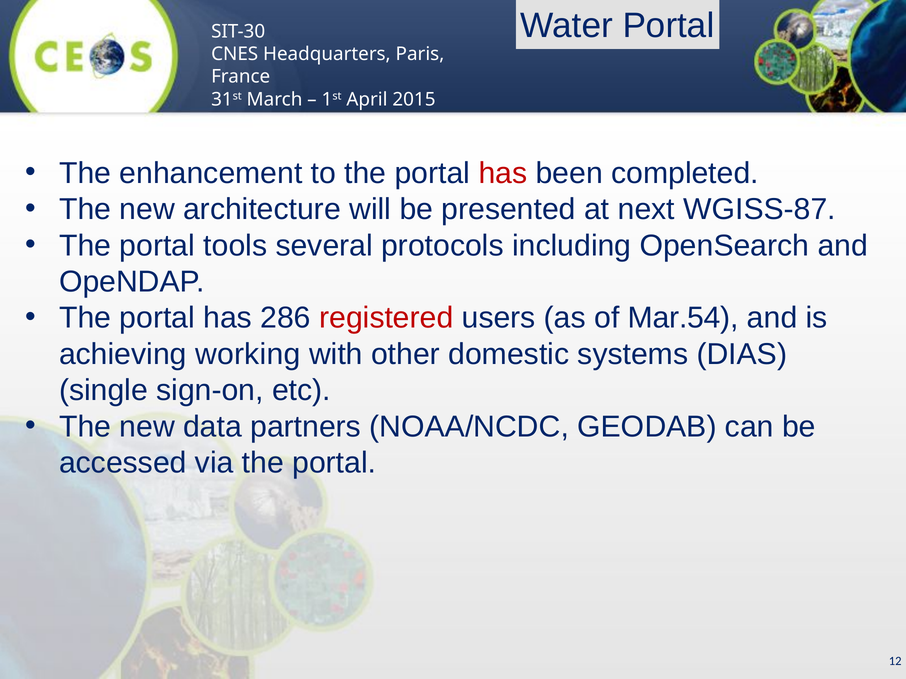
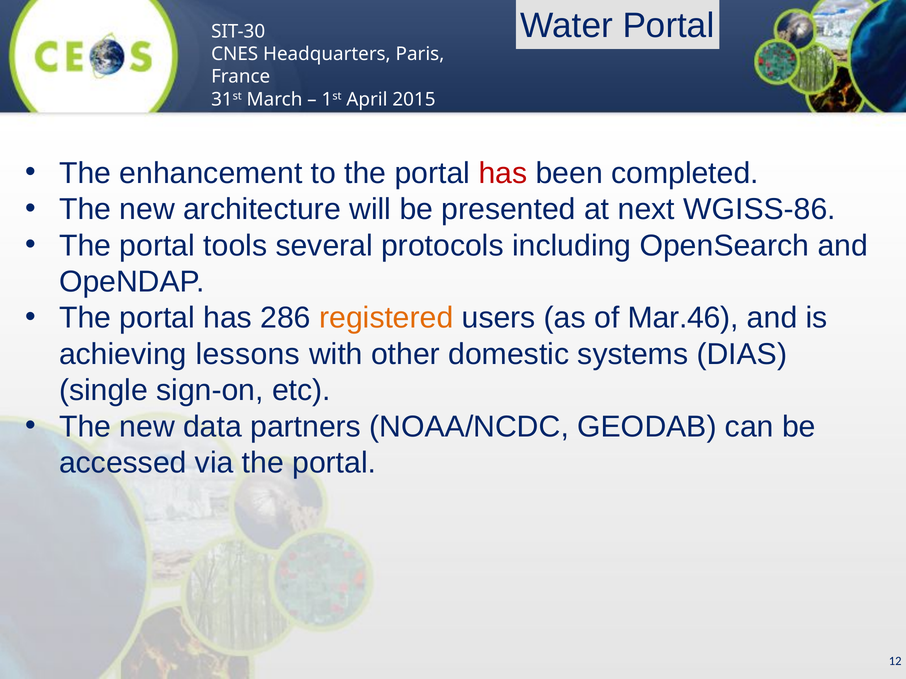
WGISS-87: WGISS-87 -> WGISS-86 (759, 210)
registered colour: red -> orange (386, 318)
Mar.54: Mar.54 -> Mar.46 (683, 318)
working: working -> lessons (248, 354)
